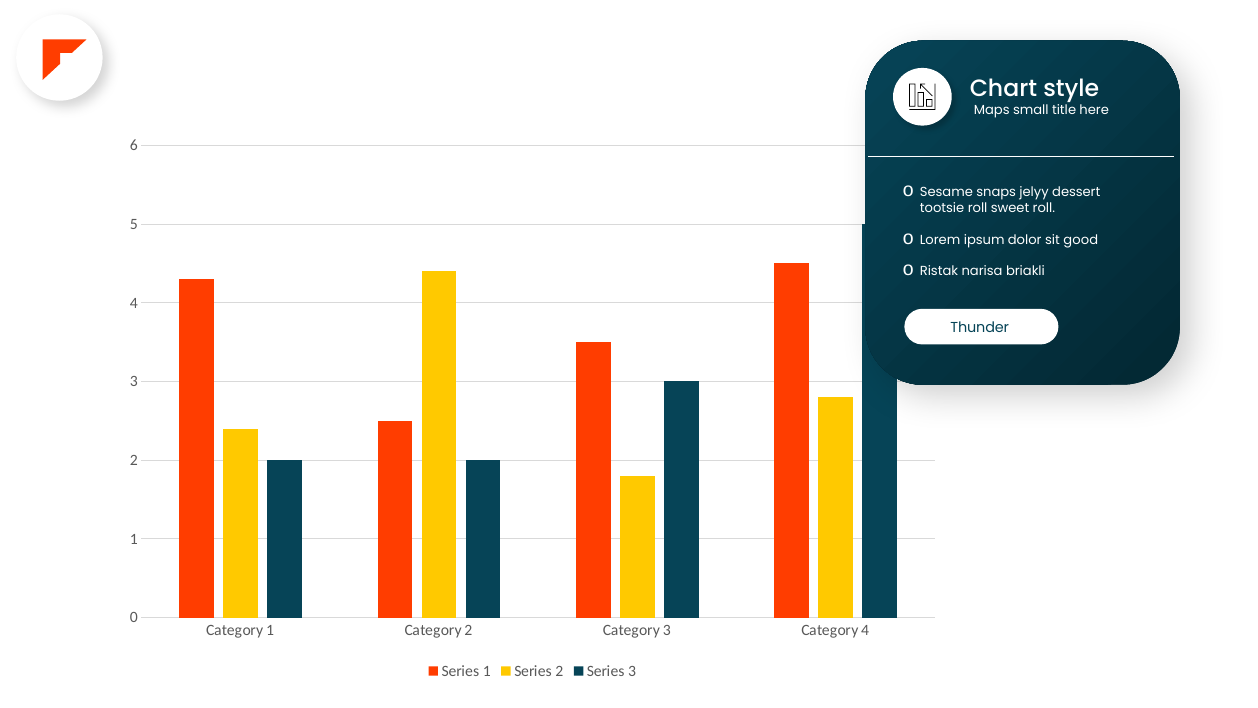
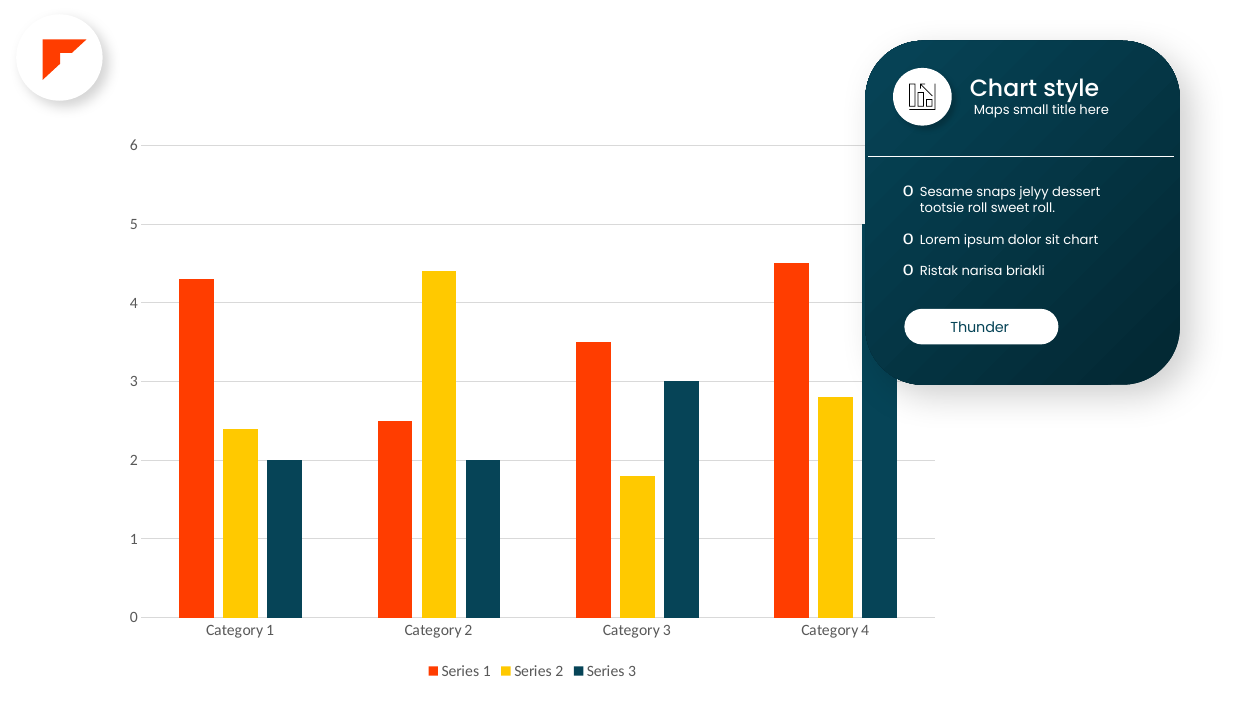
sit good: good -> chart (1081, 240)
